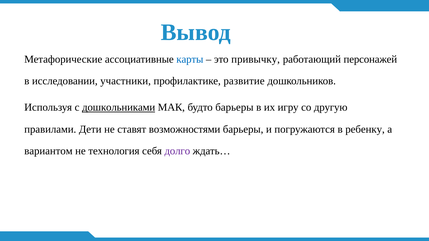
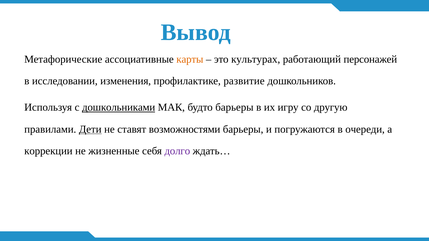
карты colour: blue -> orange (190, 59)
привычку: привычку -> культурах (256, 59)
участники: участники -> изменения (126, 81)
Дети underline: none -> present (90, 129)
ребенку: ребенку -> очереди (365, 129)
вариантом: вариантом -> коррекции (48, 151)
технология: технология -> жизненные (114, 151)
